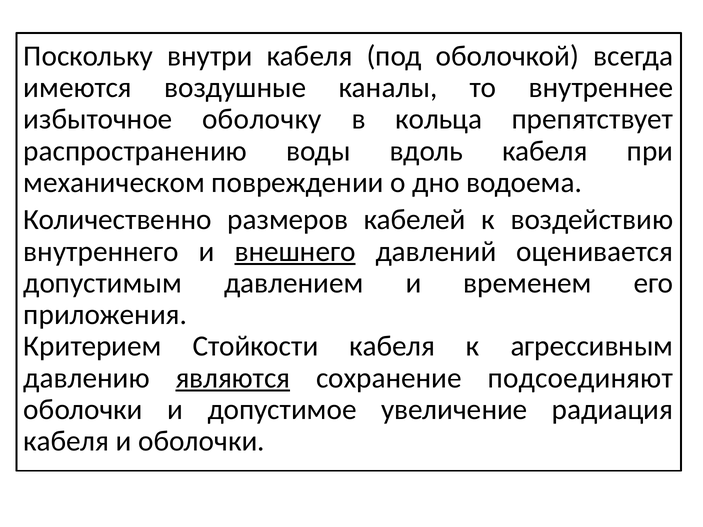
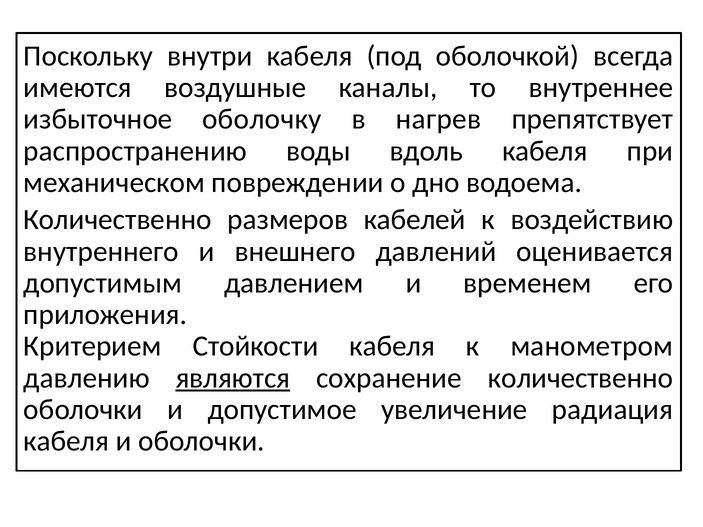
кольца: кольца -> нагрев (439, 119)
внешнего underline: present -> none (295, 252)
агрессивным: агрессивным -> манометром (592, 346)
сохранение подсоединяют: подсоединяют -> количественно (581, 378)
